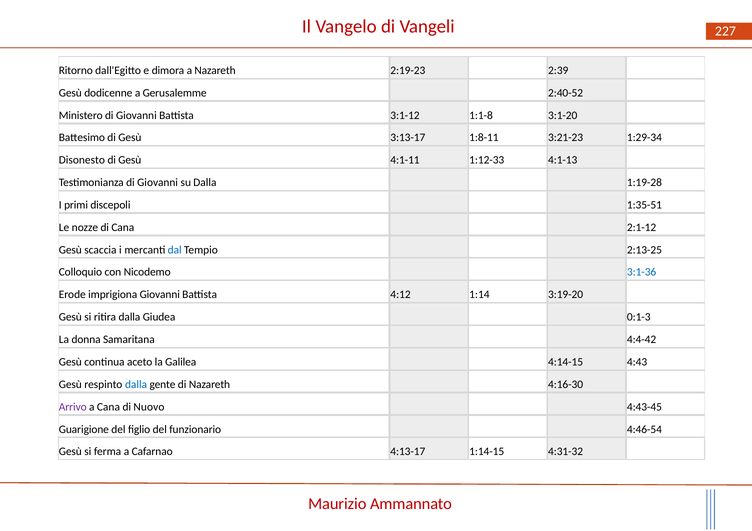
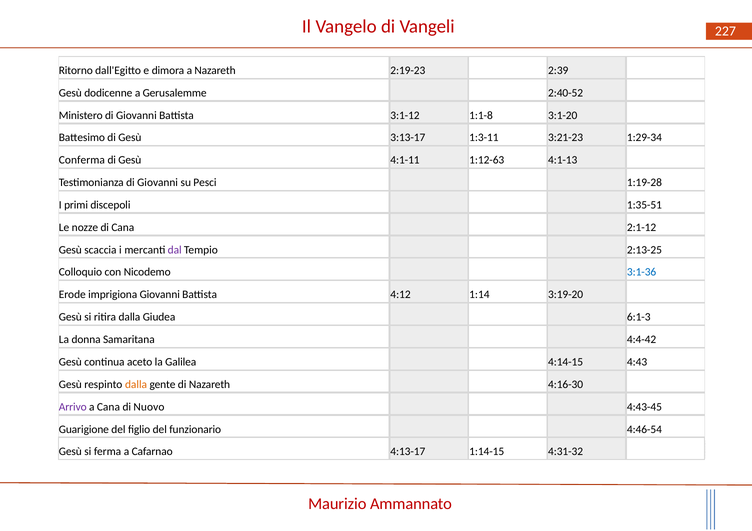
1:8-11: 1:8-11 -> 1:3-11 (484, 138)
Disonesto: Disonesto -> Conferma (82, 160)
1:12-33: 1:12-33 -> 1:12-63 (487, 160)
su Dalla: Dalla -> Pesci (205, 183)
dal colour: blue -> purple (175, 250)
0:1-3: 0:1-3 -> 6:1-3 (639, 317)
dalla colour: blue -> orange (136, 384)
